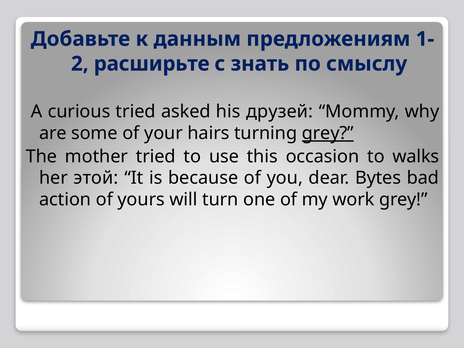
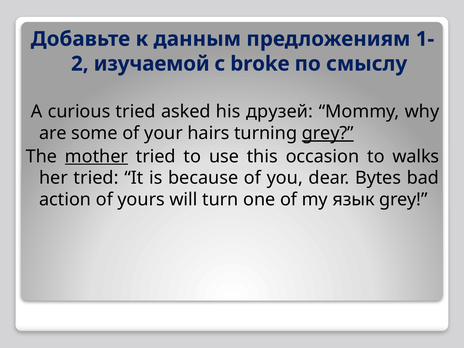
расширьте: расширьте -> изучаемой (152, 64)
знать: знать -> broke (260, 64)
mother underline: none -> present (96, 156)
her этой: этой -> tried (96, 178)
work: work -> язык (354, 200)
